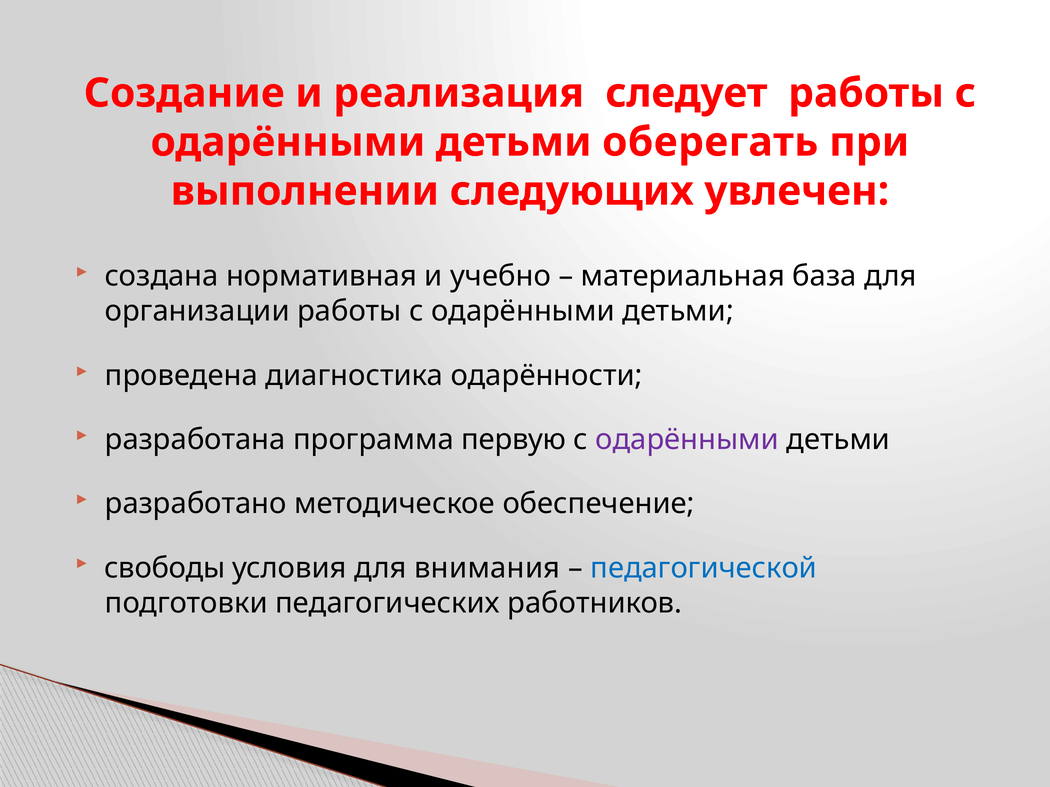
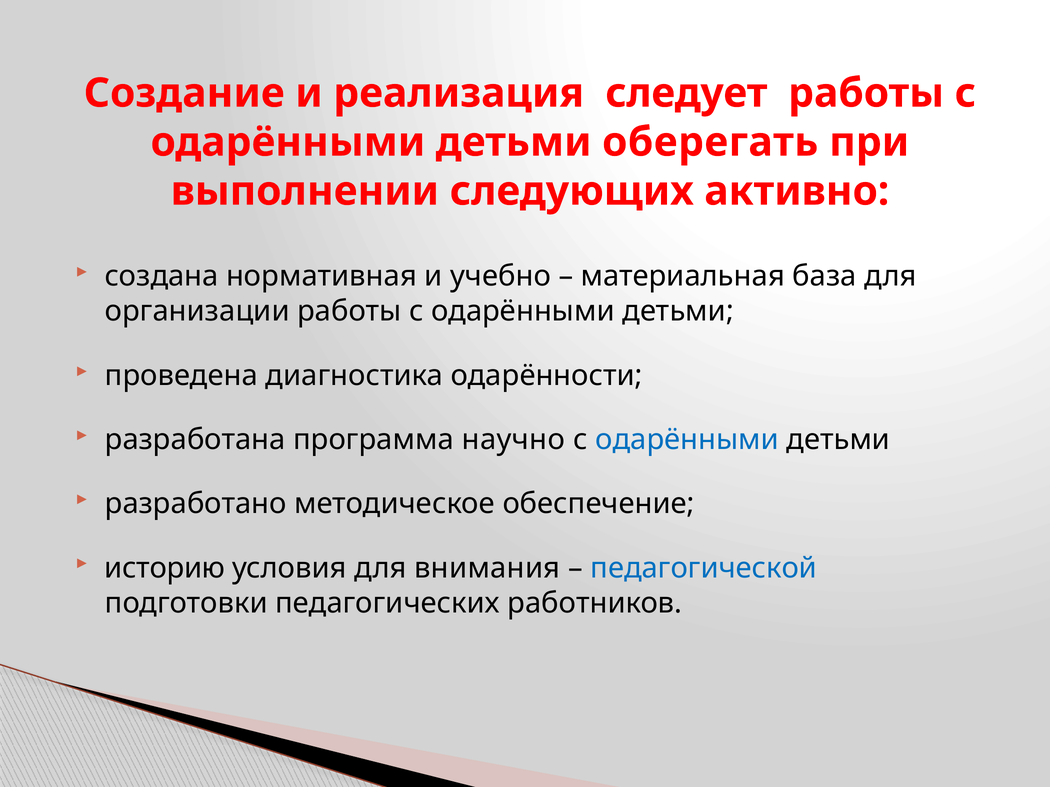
увлечен: увлечен -> активно (797, 191)
первую: первую -> научно (513, 440)
одарёнными colour: purple -> blue (687, 440)
свободы: свободы -> историю (165, 568)
